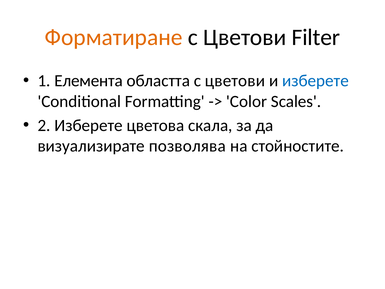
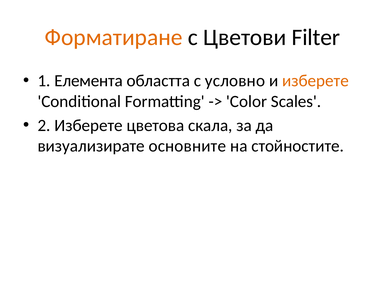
областта с цветови: цветови -> условно (235, 81)
изберете colour: blue -> orange (315, 81)
позволява: позволява -> основните (187, 146)
